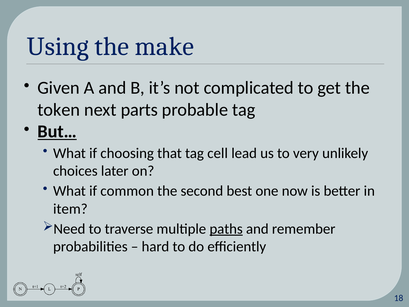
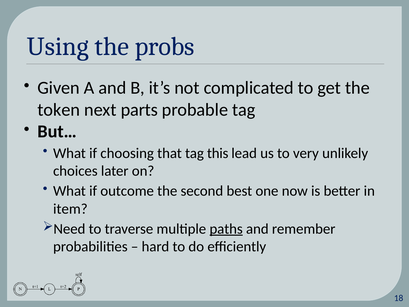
make: make -> probs (165, 47)
But… underline: present -> none (57, 131)
cell: cell -> this (218, 153)
common: common -> outcome (127, 191)
